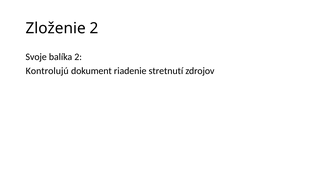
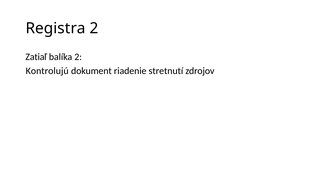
Zloženie: Zloženie -> Registra (56, 28)
Svoje: Svoje -> Zatiaľ (36, 57)
